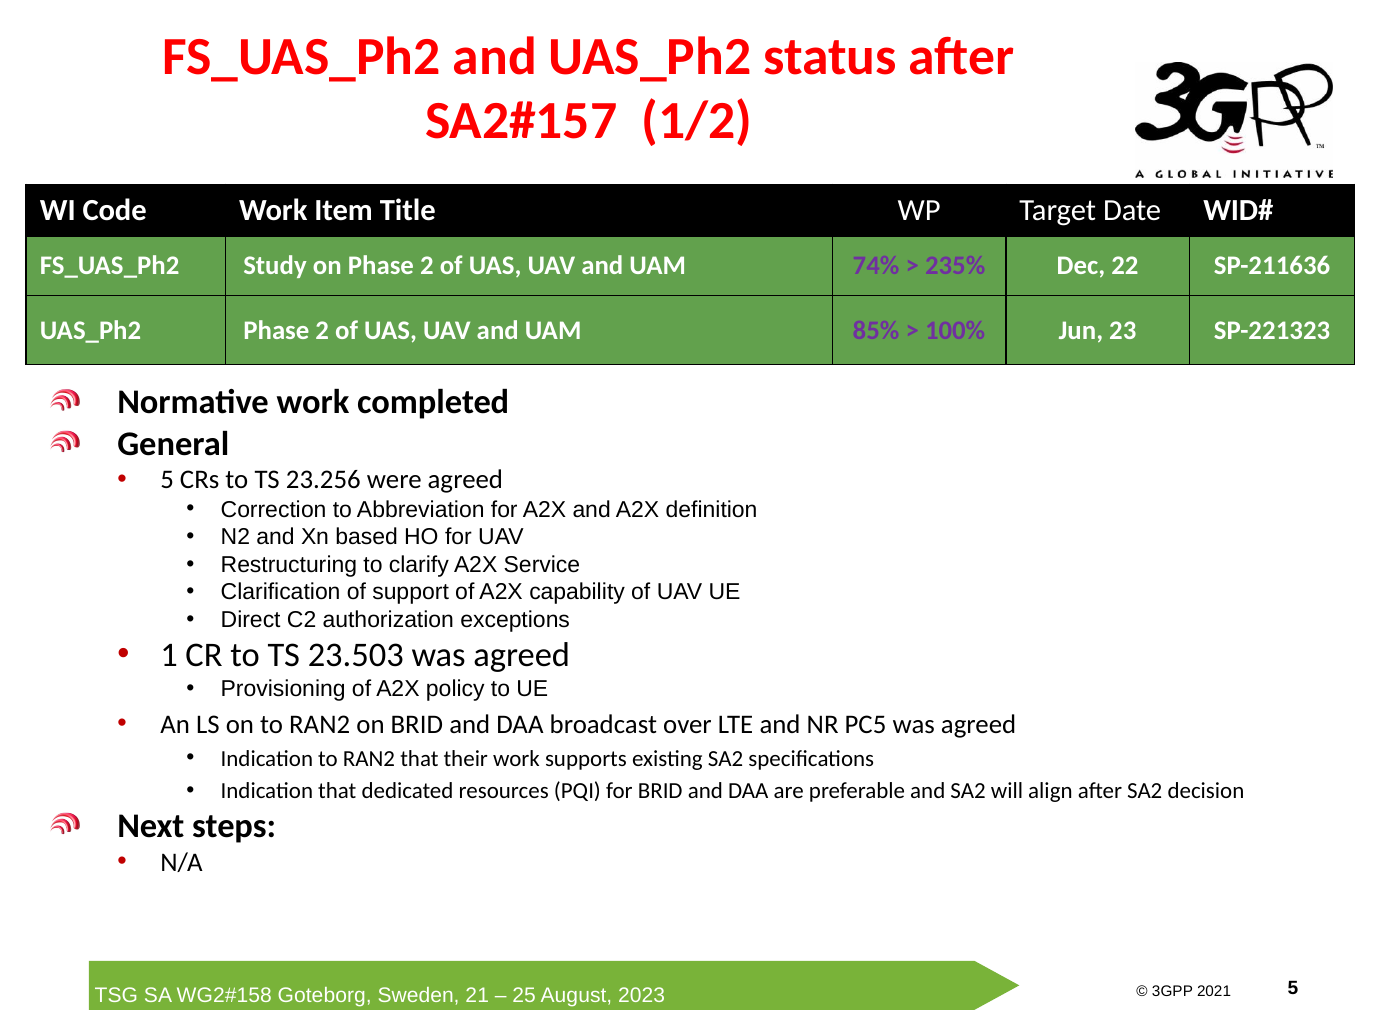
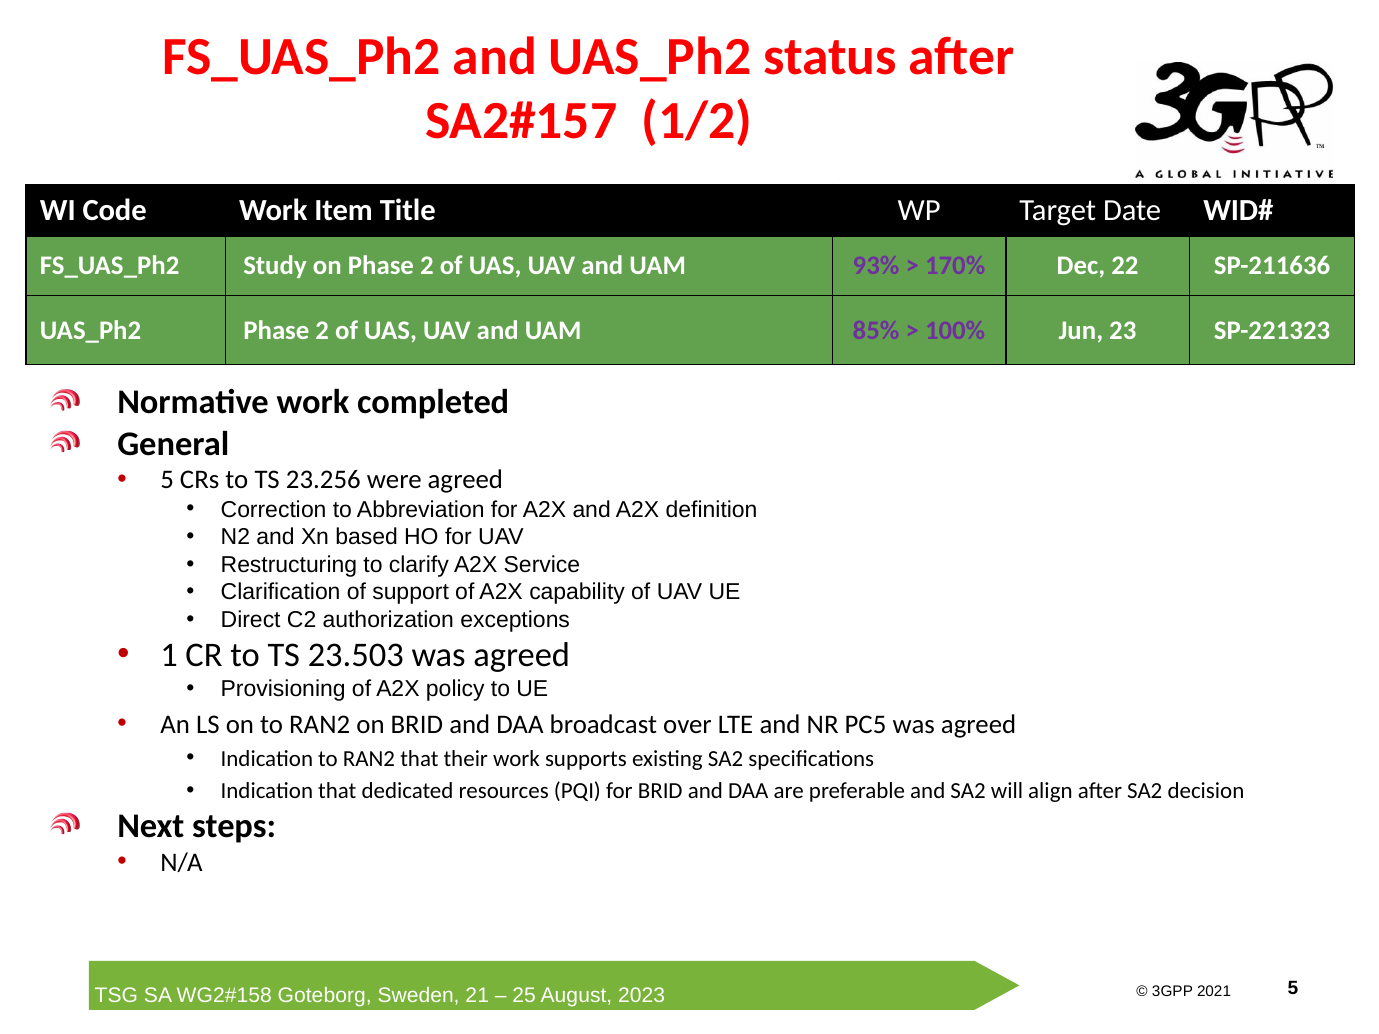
74%: 74% -> 93% (876, 266)
235%: 235% -> 170% (955, 266)
